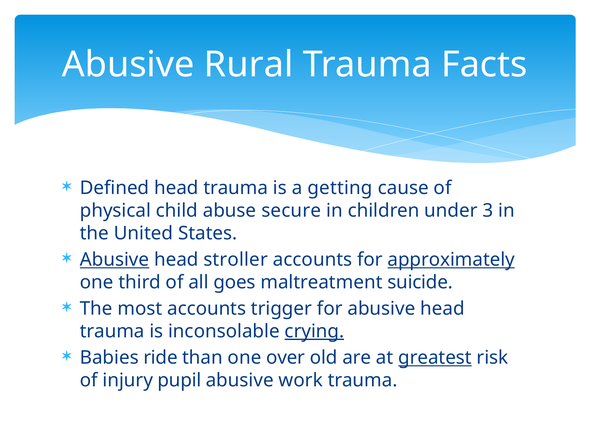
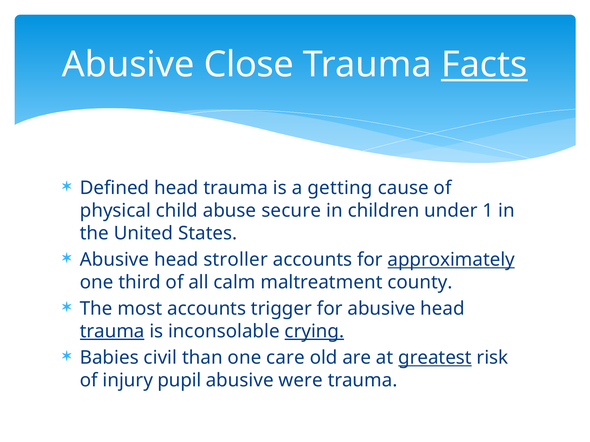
Rural: Rural -> Close (249, 65)
Facts underline: none -> present (484, 65)
3: 3 -> 1 (488, 211)
Abusive underline: present -> none (115, 260)
goes: goes -> calm (235, 283)
suicide: suicide -> county (420, 283)
trauma underline: none -> present (112, 332)
ride: ride -> civil (160, 358)
over: over -> care (285, 358)
work: work -> were (301, 381)
